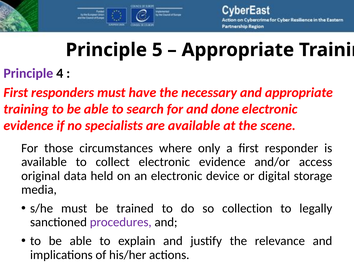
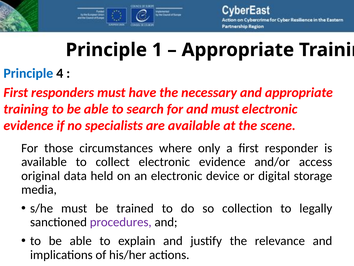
5: 5 -> 1 (157, 50)
Principle colour: purple -> blue (28, 73)
and done: done -> must (225, 109)
